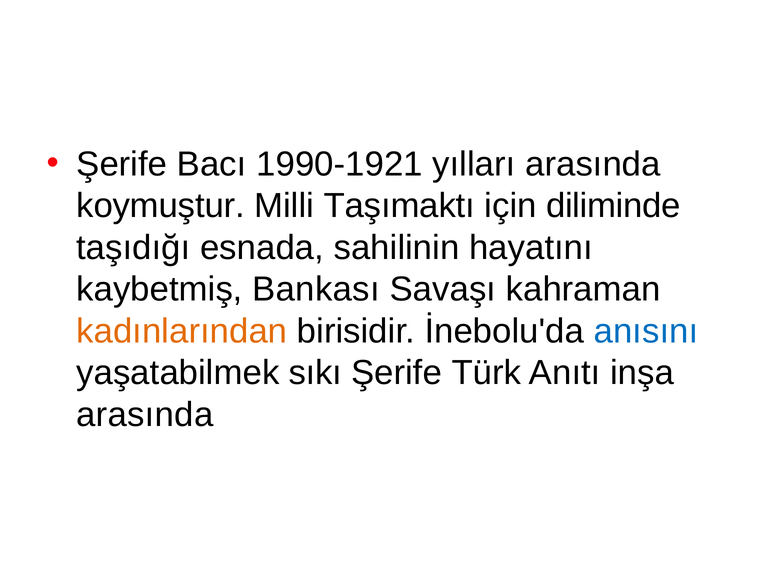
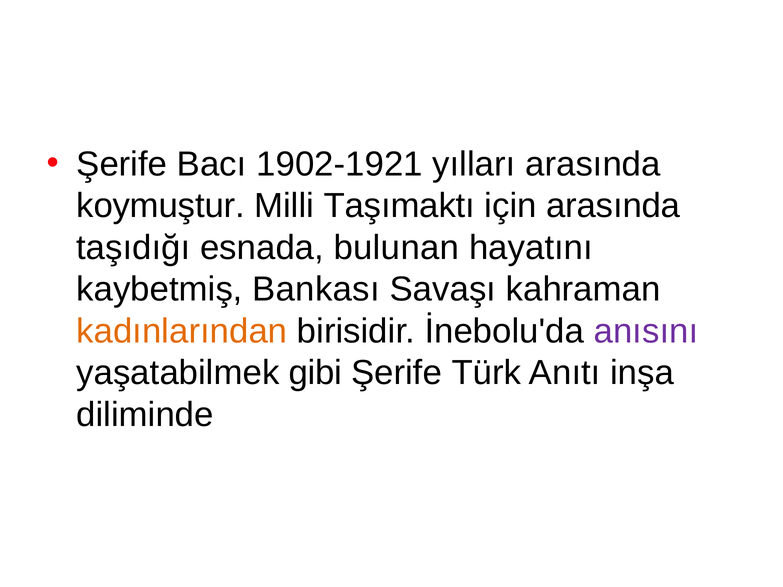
1990-1921: 1990-1921 -> 1902-1921 (340, 164)
için diliminde: diliminde -> arasında (613, 206)
sahilinin: sahilinin -> bulunan (396, 248)
anısını colour: blue -> purple (646, 331)
sıkı: sıkı -> gibi (315, 373)
arasında: arasında -> diliminde (145, 415)
